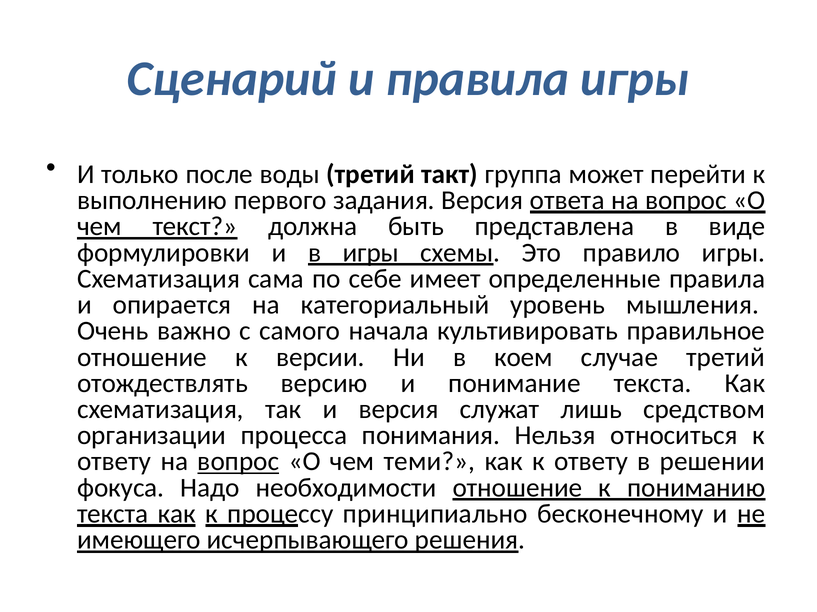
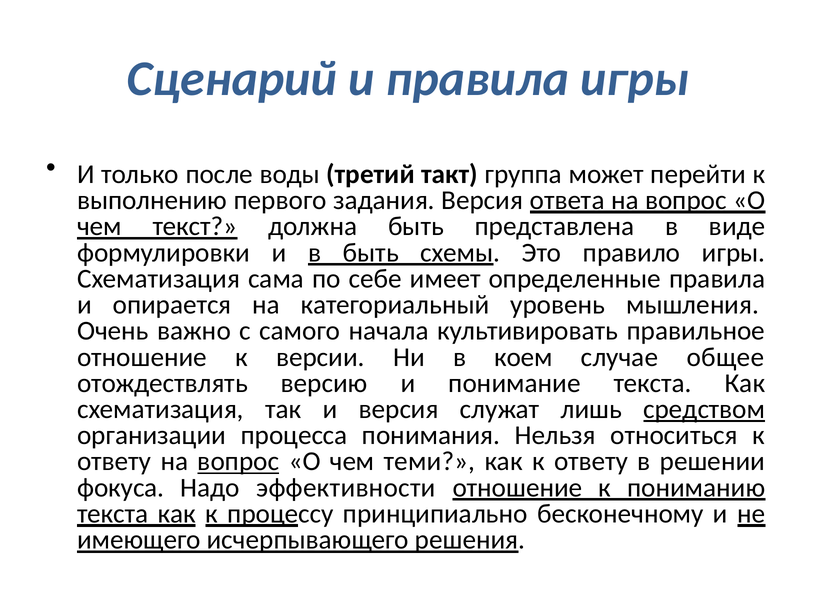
в игры: игры -> быть (371, 253)
случае третий: третий -> общее (726, 357)
средством underline: none -> present (704, 410)
необходимости: необходимости -> эффективности (346, 488)
